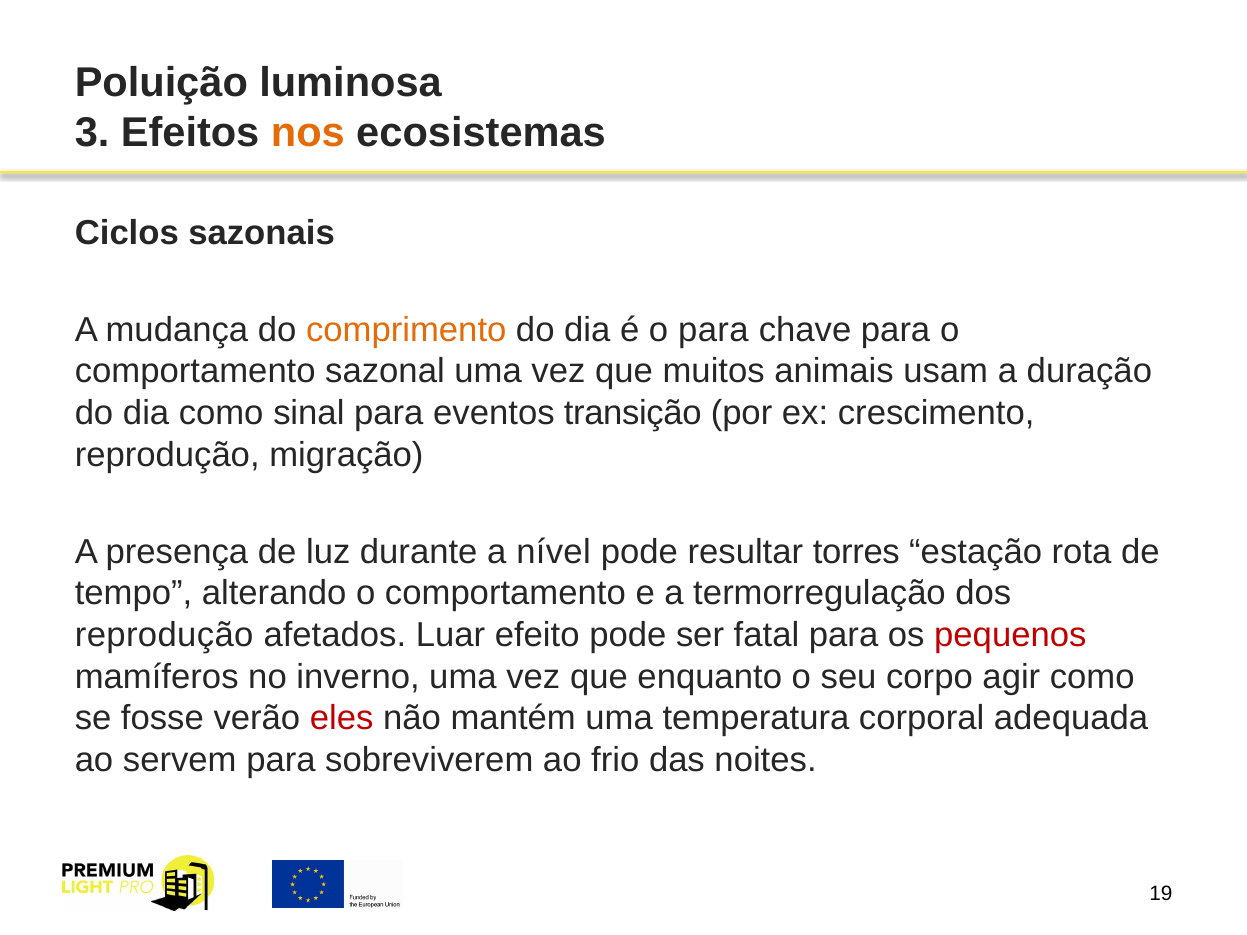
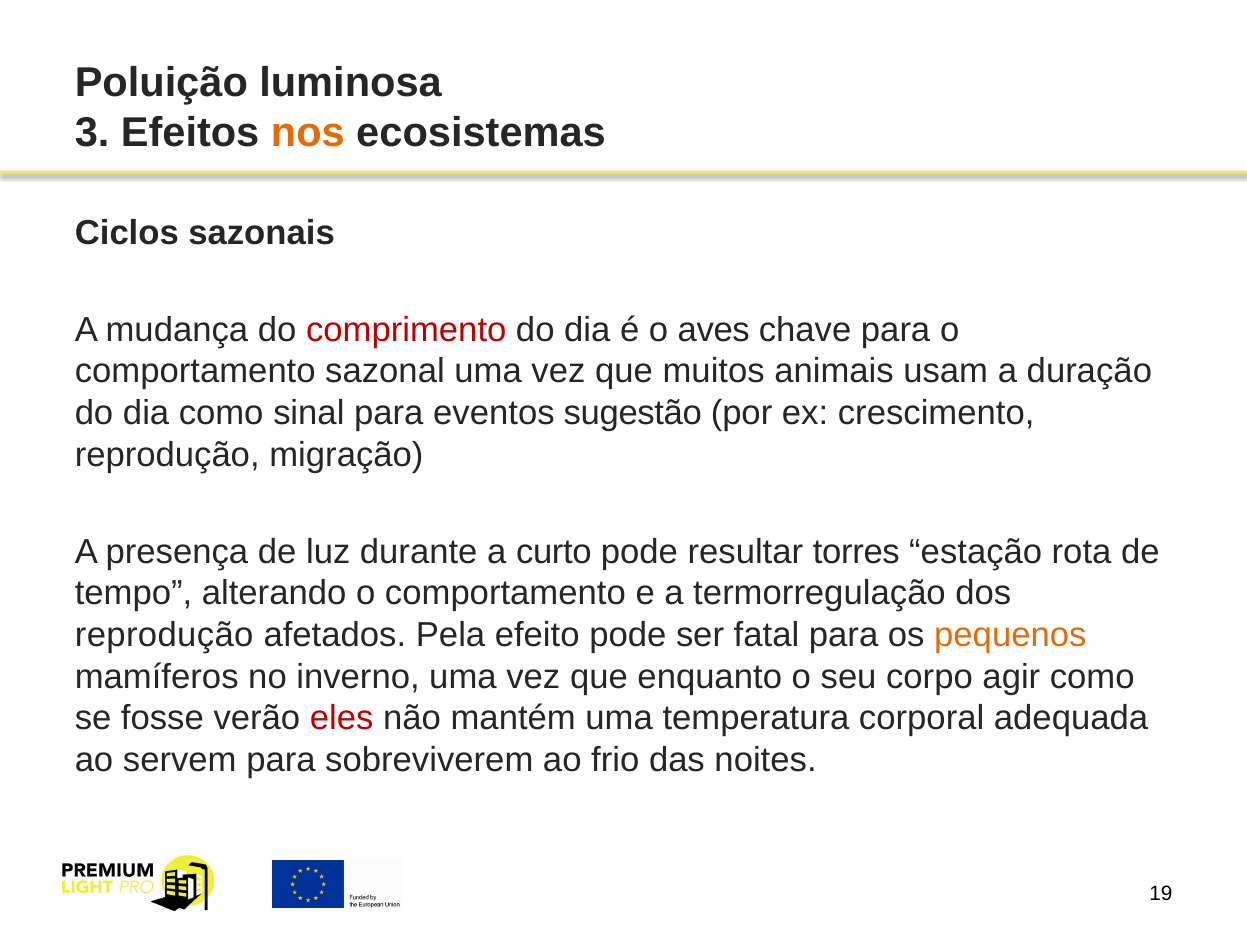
comprimento colour: orange -> red (406, 330)
o para: para -> aves (714, 330)
transição: transição -> sugestão (633, 413)
nível: nível -> curto (554, 552)
Luar: Luar -> Pela (451, 635)
pequenos colour: red -> orange (1010, 635)
